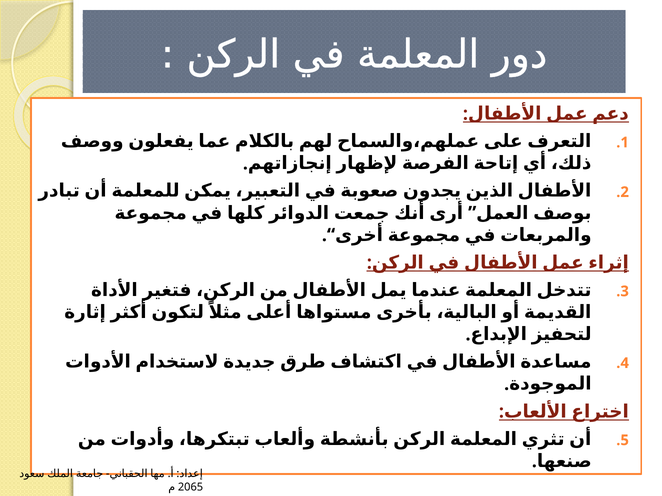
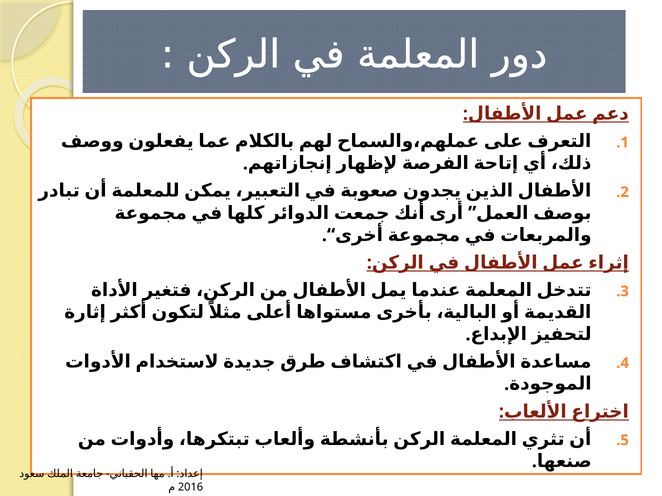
2065: 2065 -> 2016 (191, 487)
